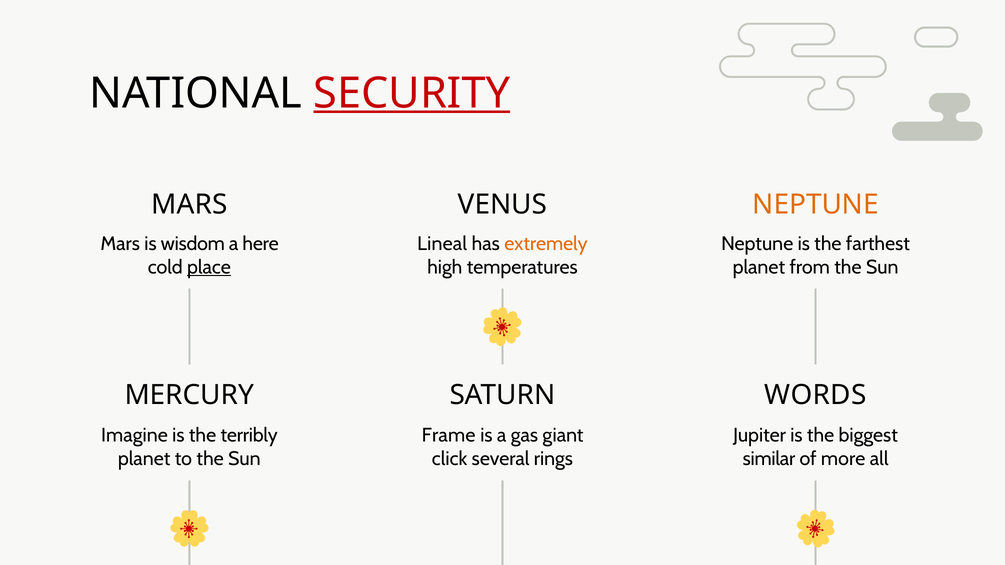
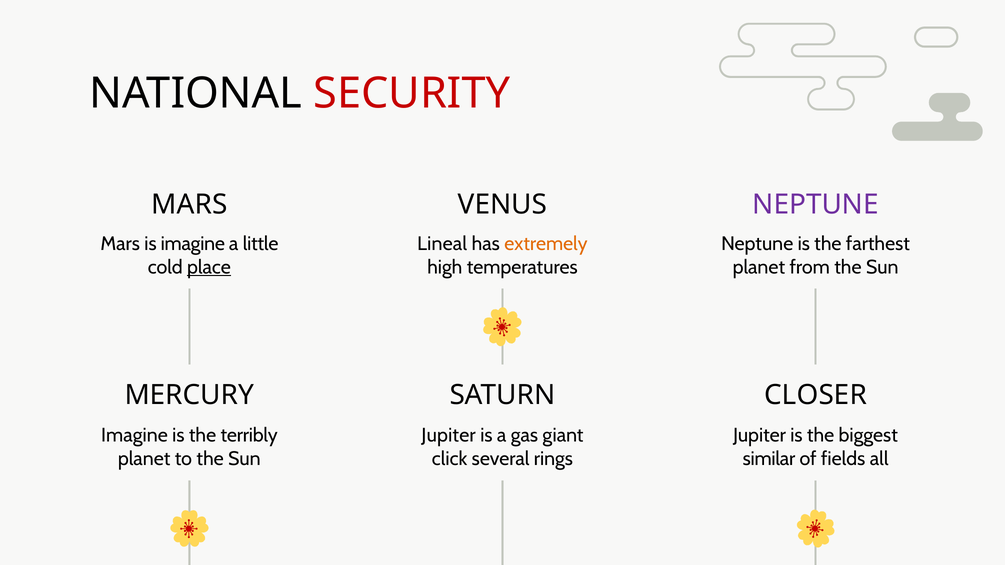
SECURITY underline: present -> none (412, 93)
NEPTUNE colour: orange -> purple (816, 205)
is wisdom: wisdom -> imagine (193, 244)
here: here -> little (261, 244)
WORDS: WORDS -> CLOSER (816, 396)
Frame: Frame -> Jupiter (449, 436)
more: more -> fields (843, 459)
